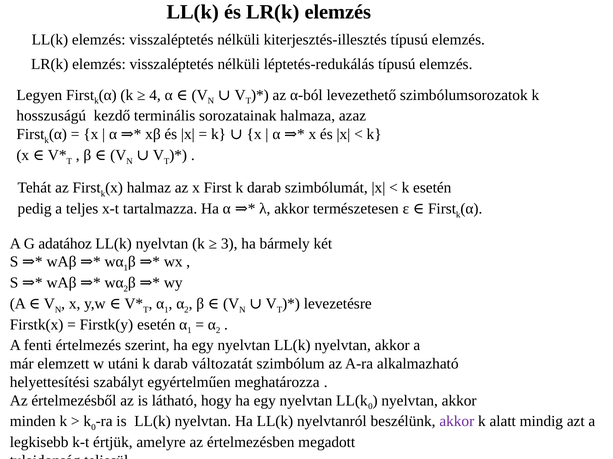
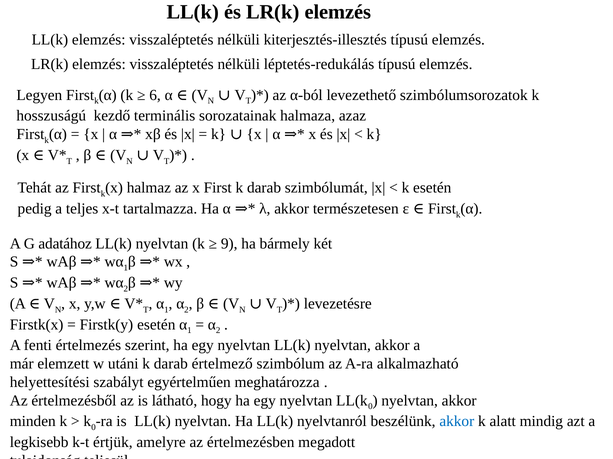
4: 4 -> 6 (155, 95)
3: 3 -> 9 (229, 244)
változatát: változatát -> értelmező (222, 364)
akkor colour: purple -> blue (457, 422)
